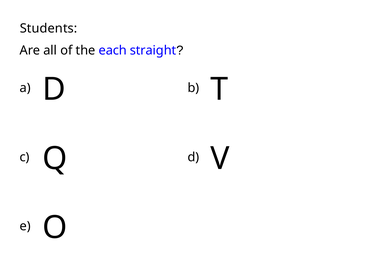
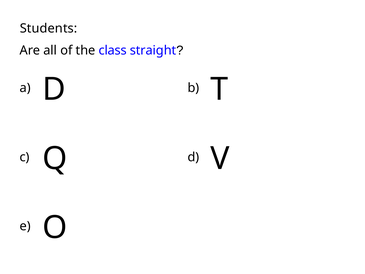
each: each -> class (113, 50)
